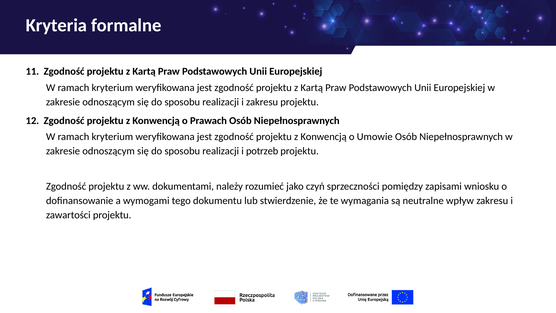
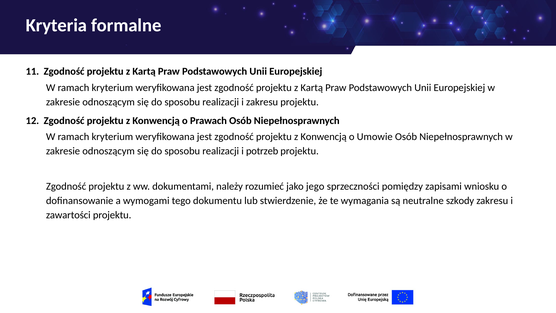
czyń: czyń -> jego (315, 186)
wpływ: wpływ -> szkody (460, 201)
